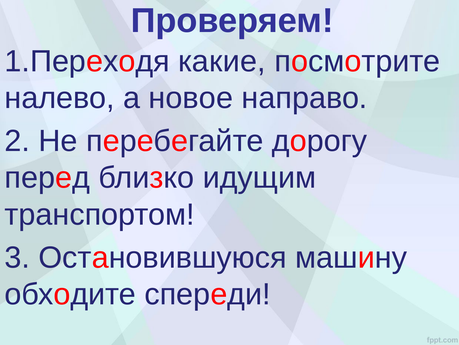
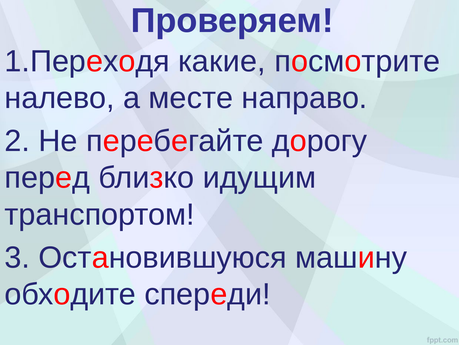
новое: новое -> месте (191, 98)
